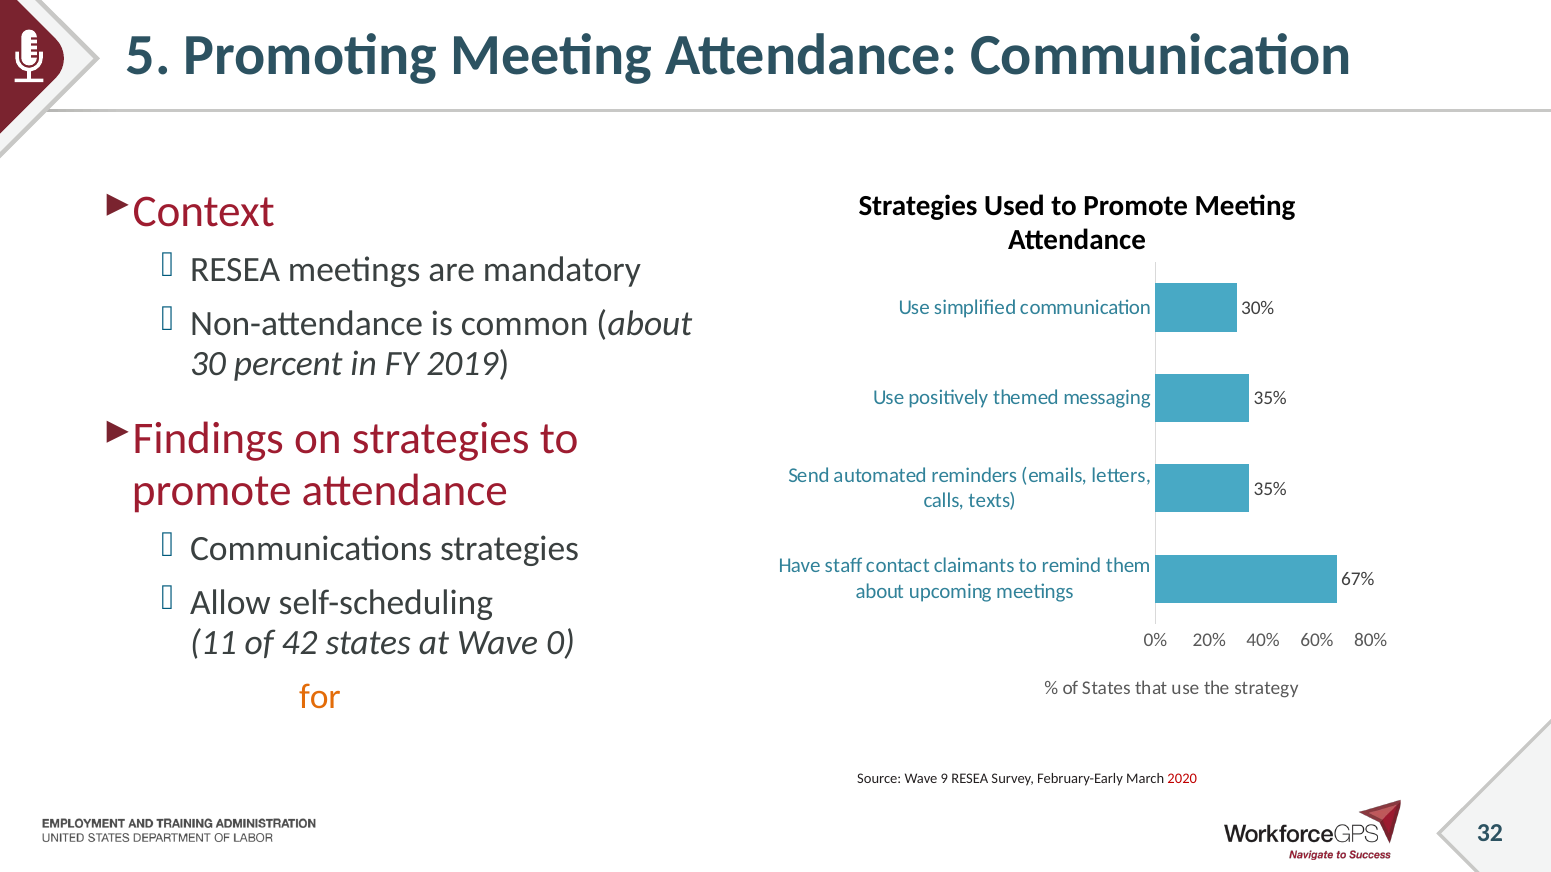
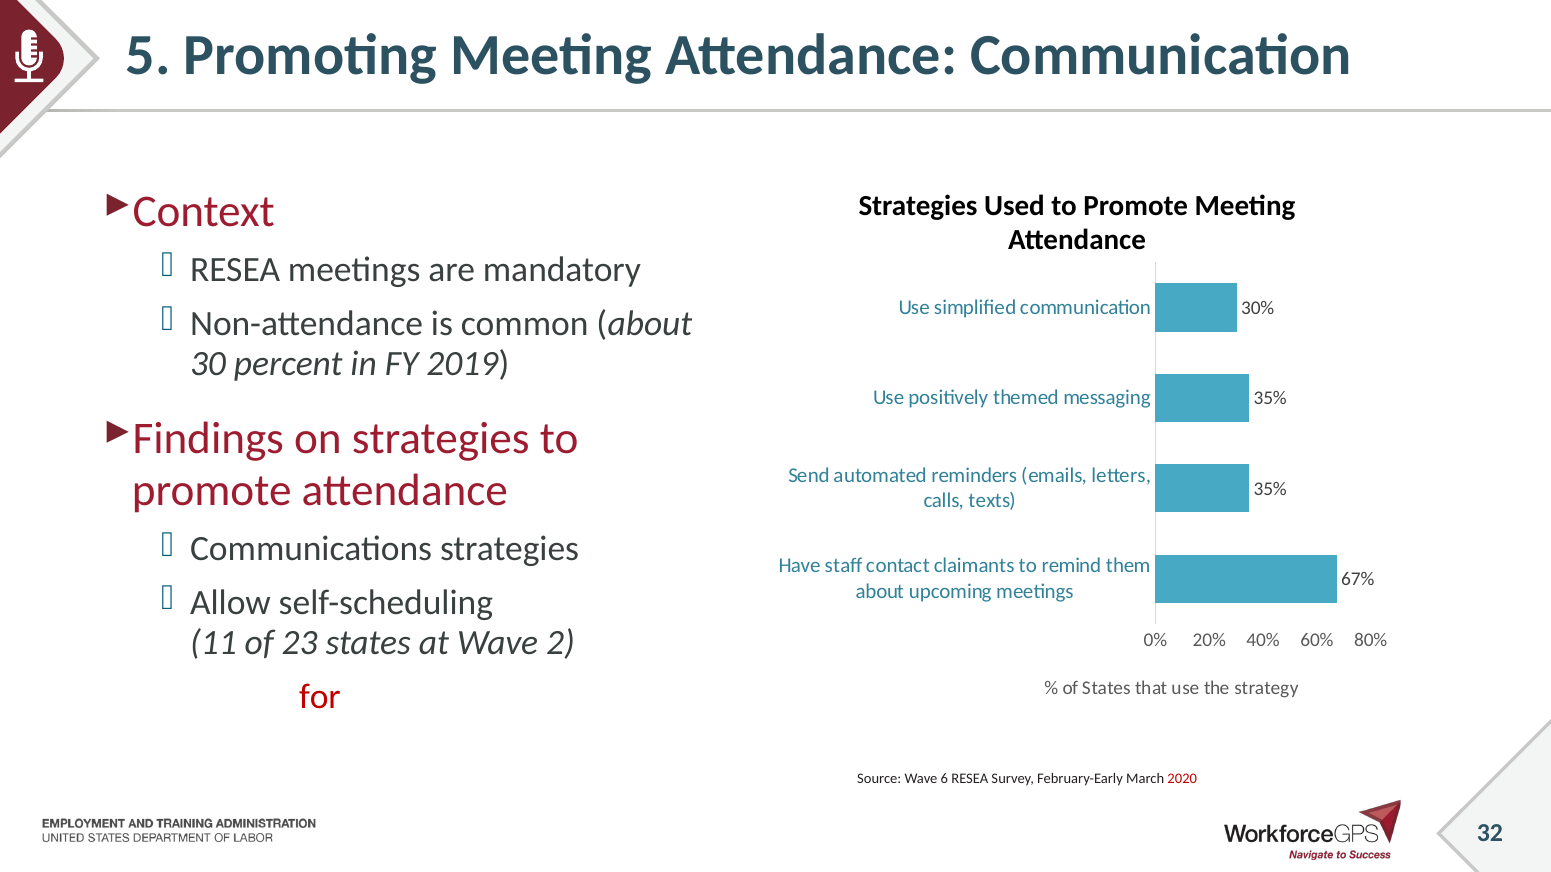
42: 42 -> 23 (300, 643)
0: 0 -> 2 (561, 643)
for colour: orange -> red (320, 697)
9: 9 -> 6 (944, 779)
